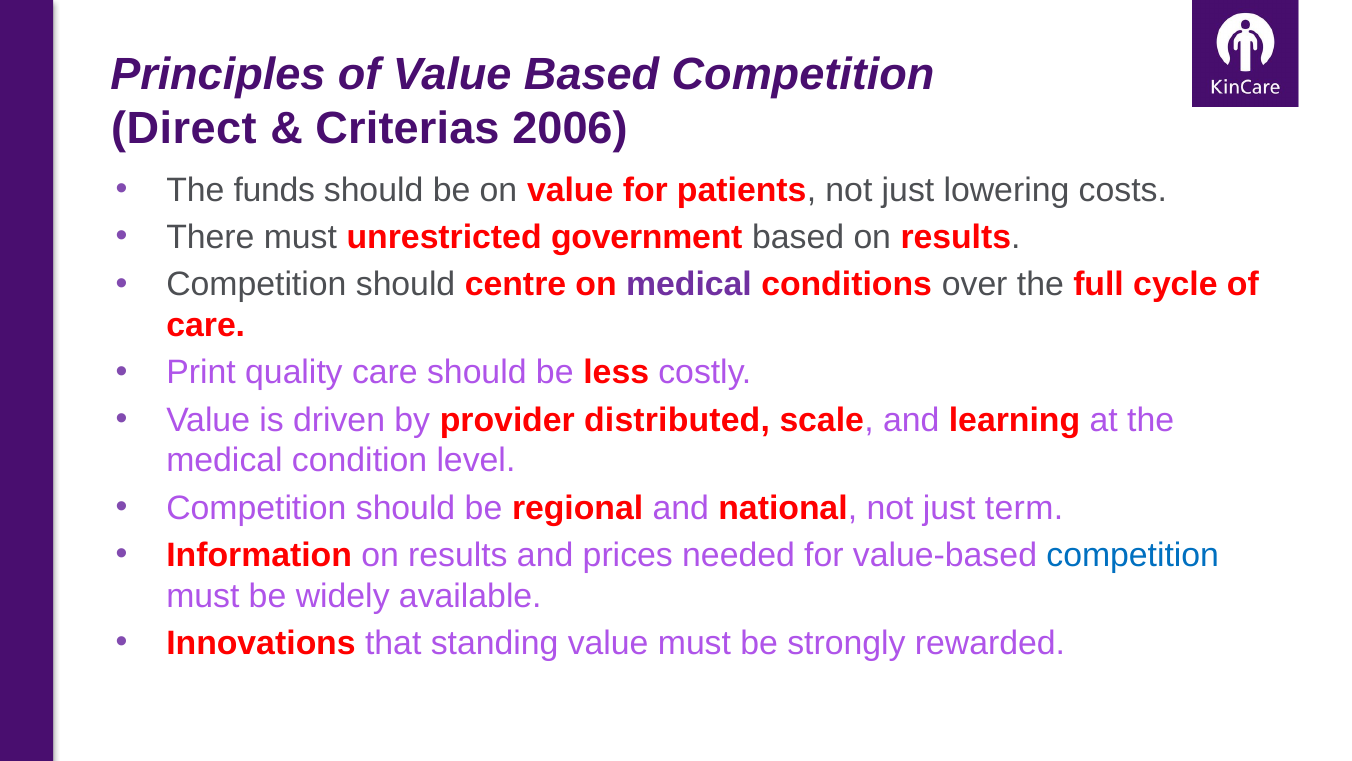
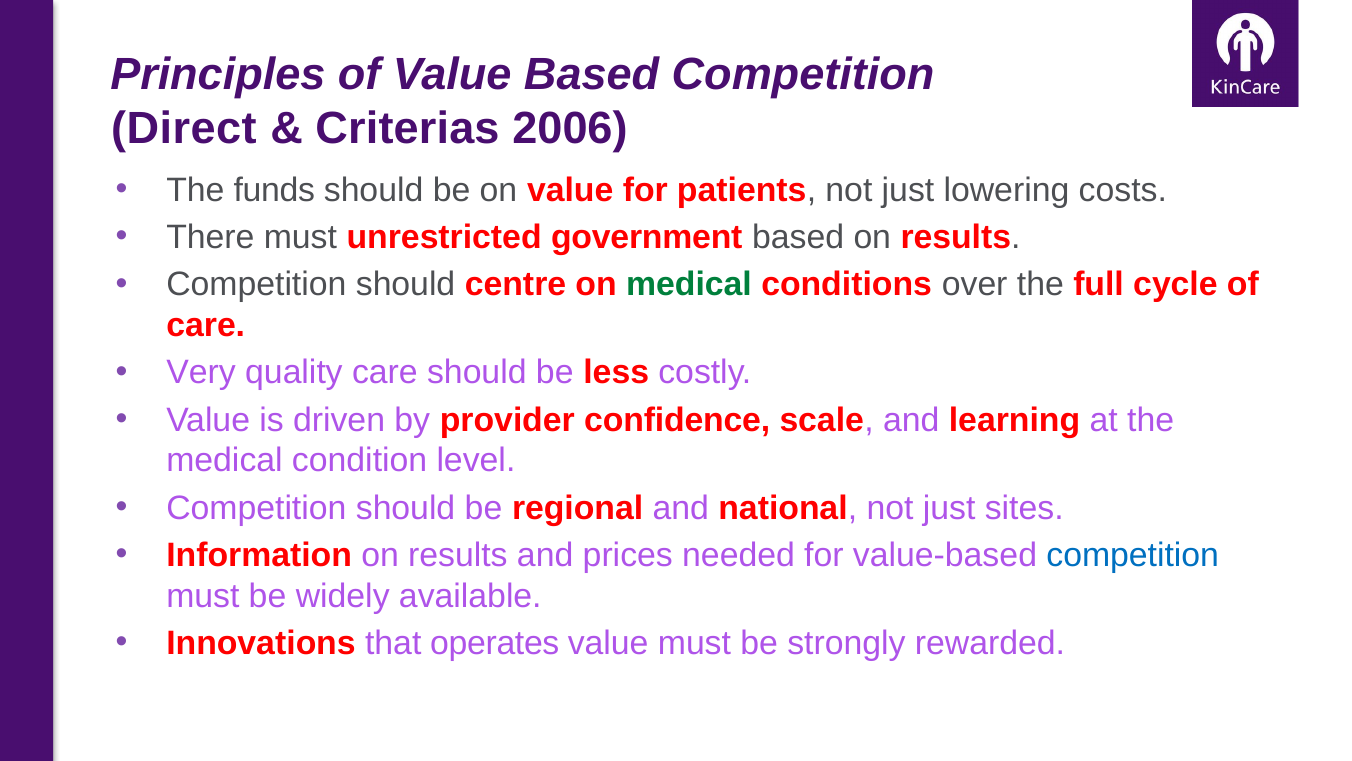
medical colour: purple -> green (689, 285)
Print: Print -> Very (201, 373)
distributed: distributed -> confidence (677, 420)
term: term -> sites (1024, 508)
standing: standing -> operates (495, 643)
